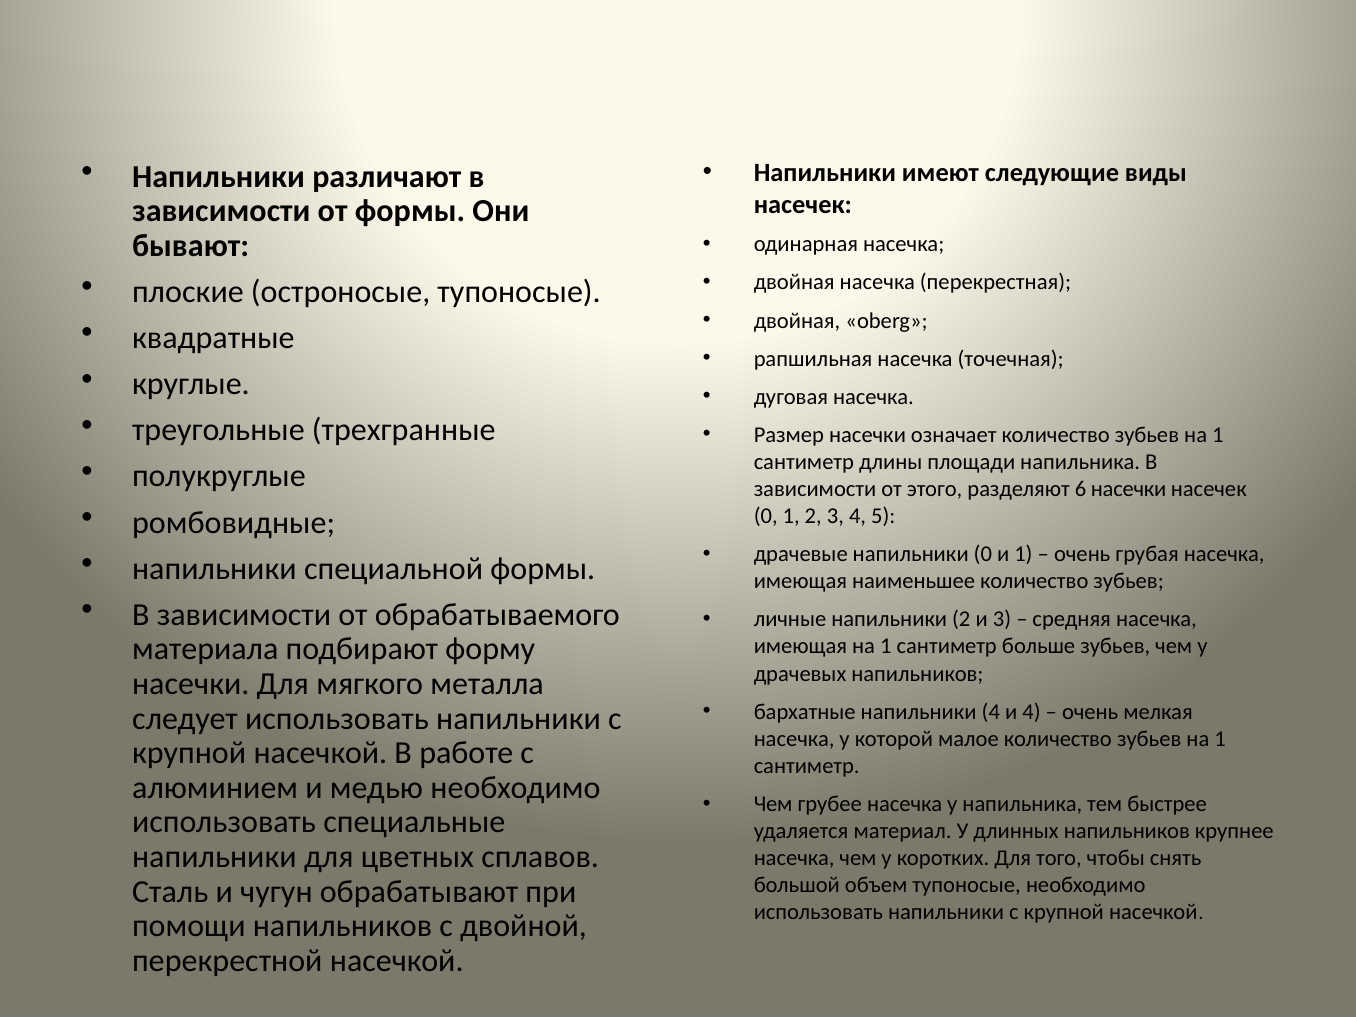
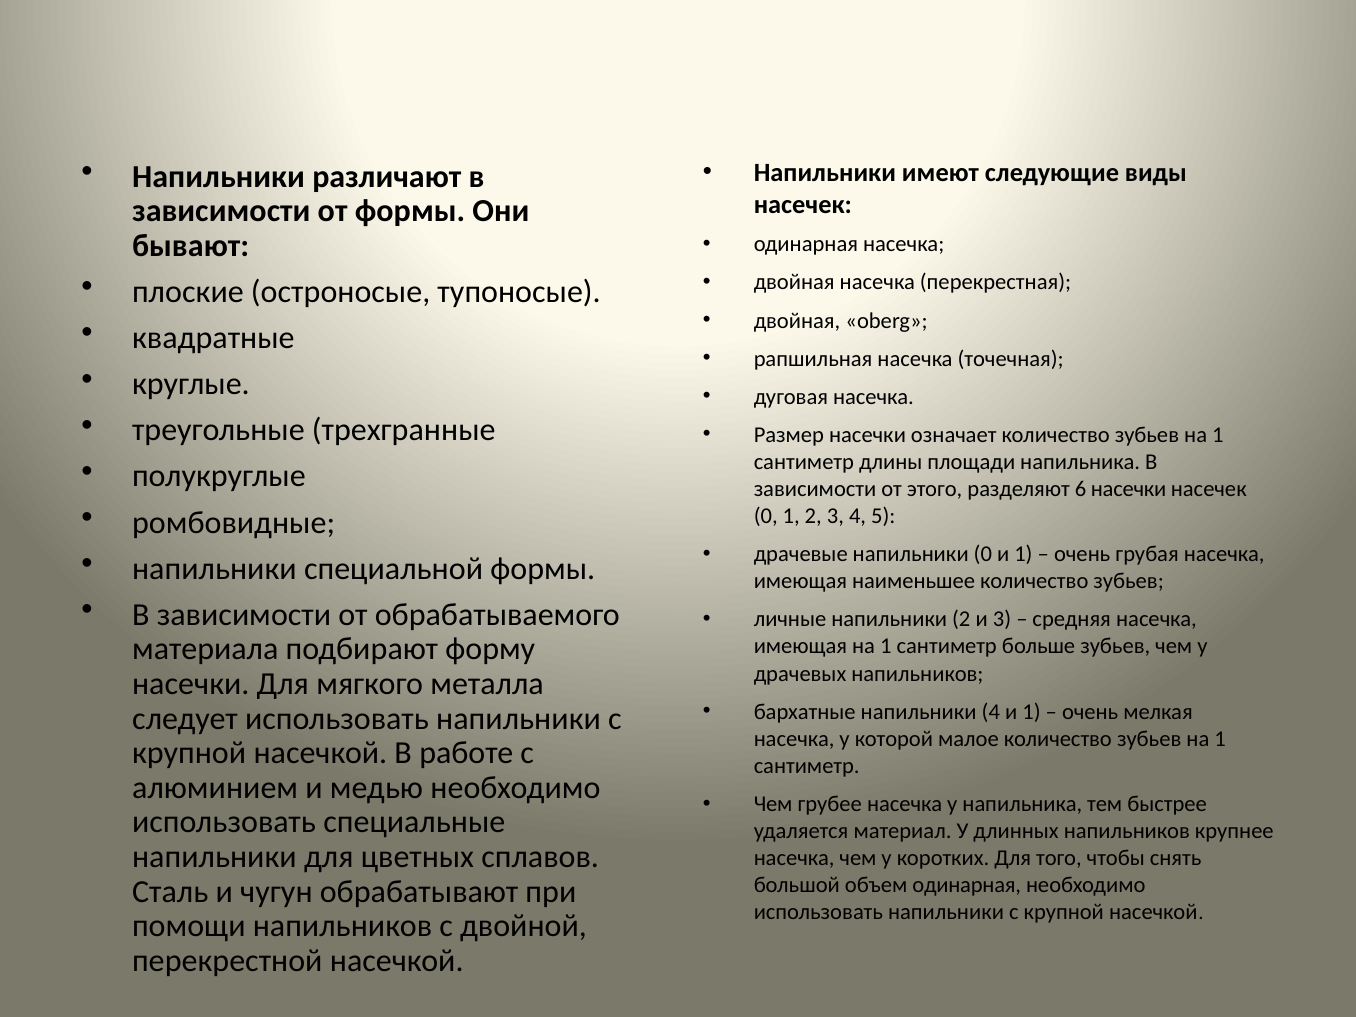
4 и 4: 4 -> 1 (1031, 712)
объем тупоносые: тупоносые -> одинарная (967, 885)
